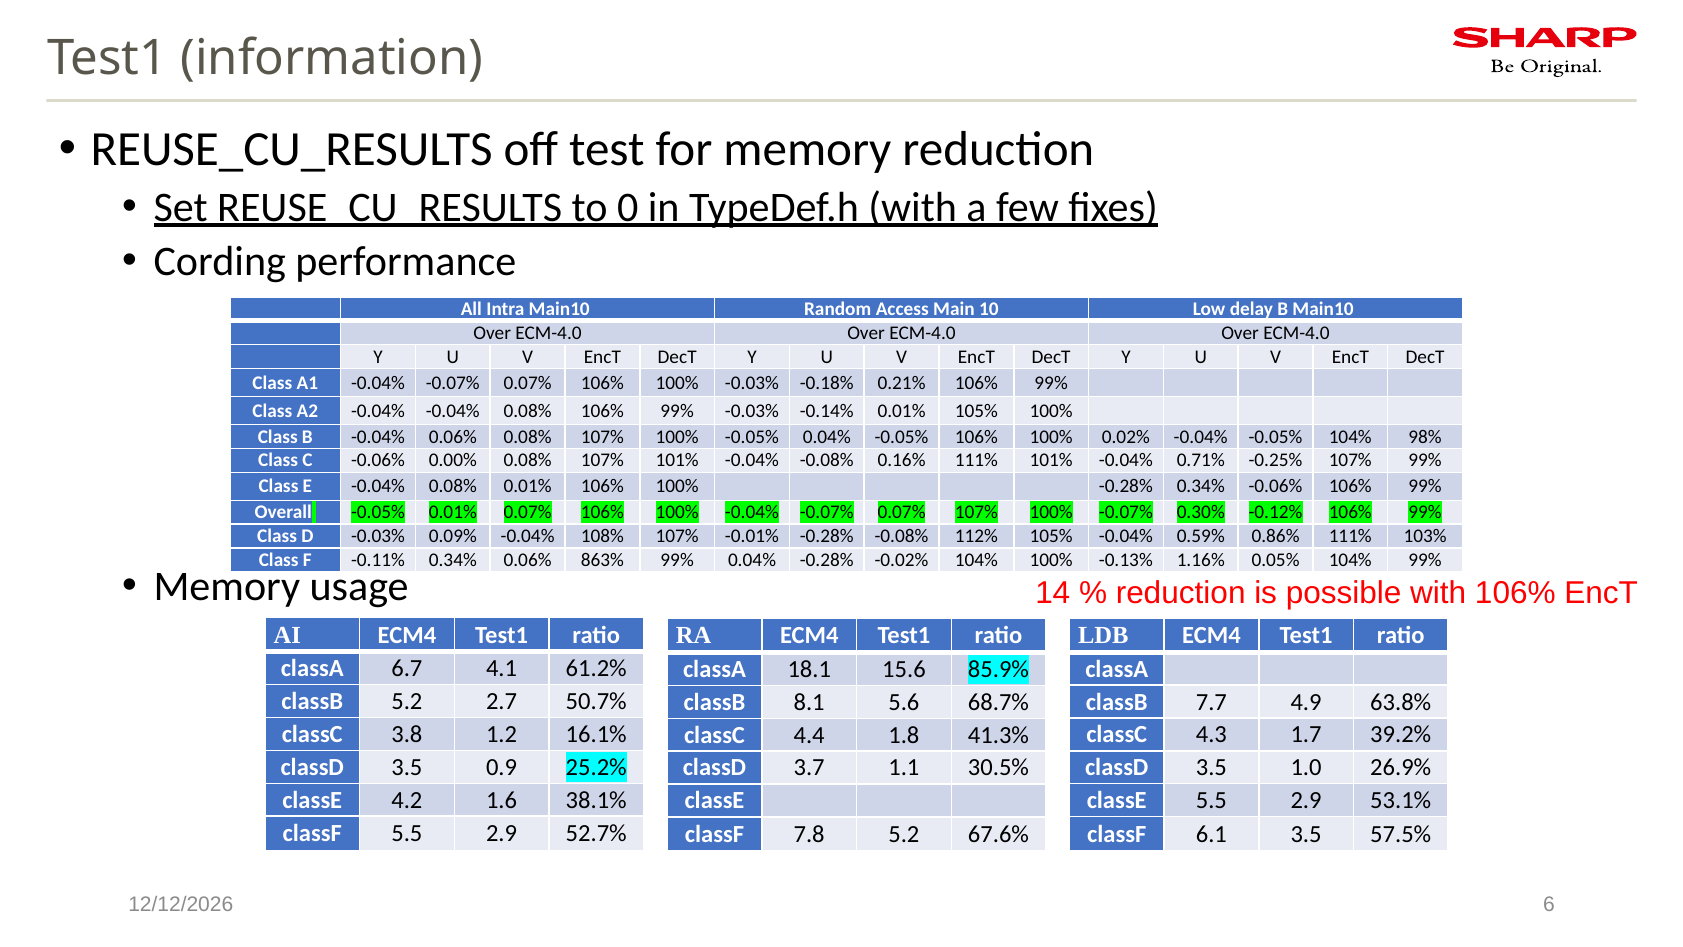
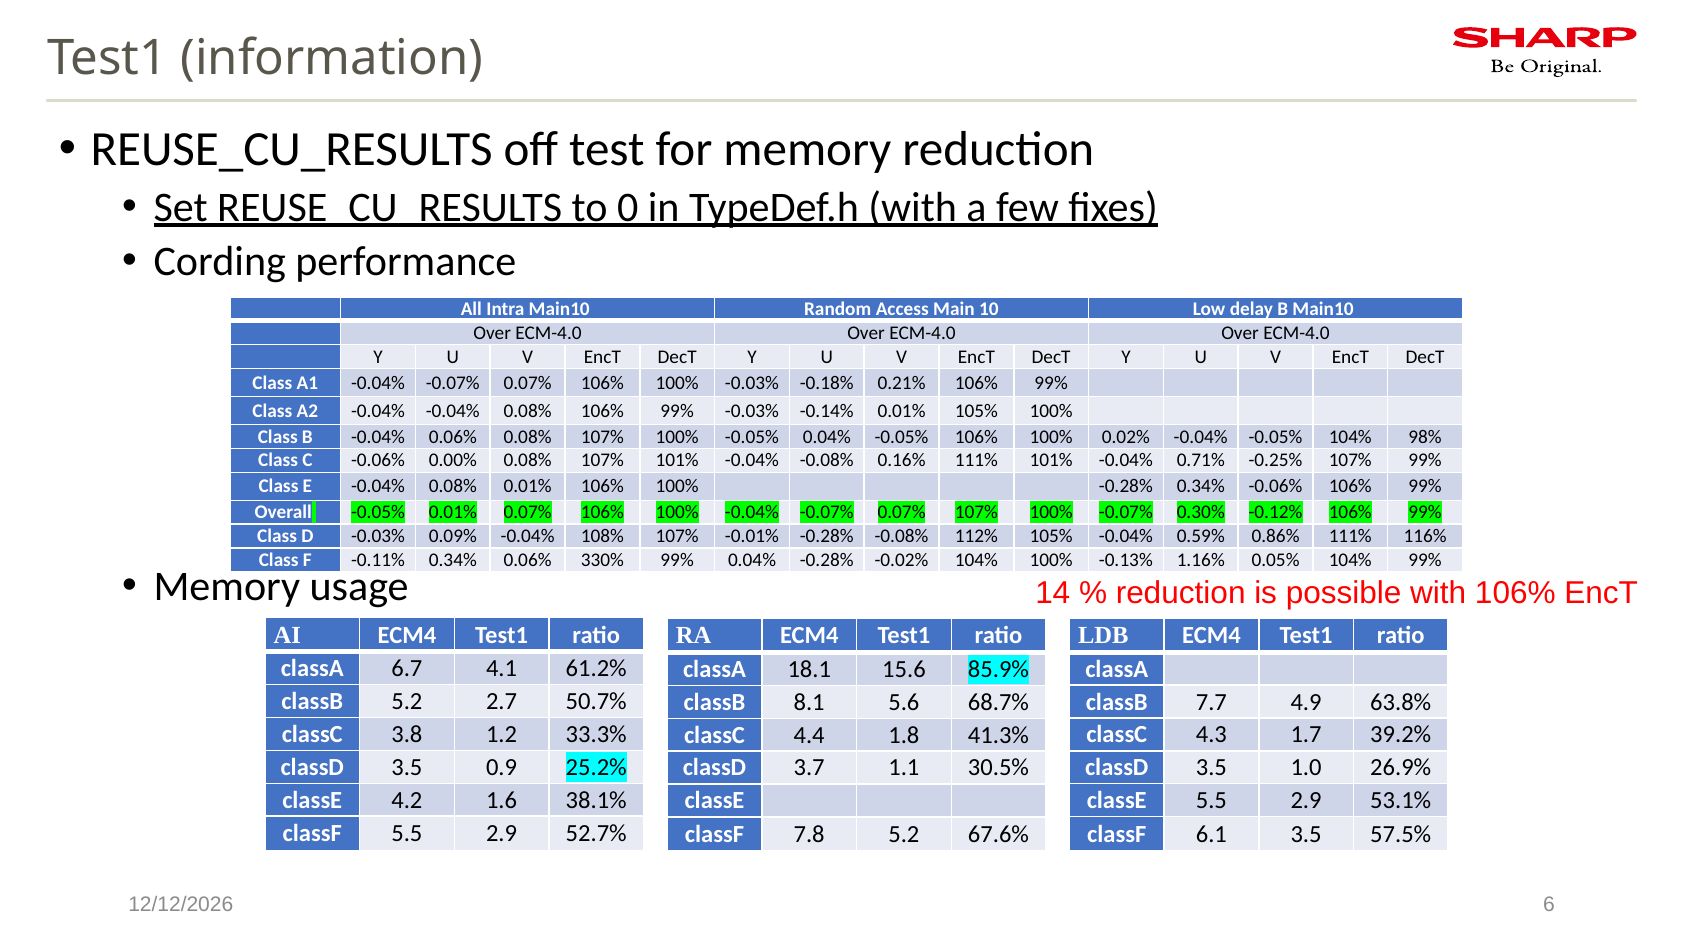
103%: 103% -> 116% (1425, 536)
863%: 863% -> 330% (602, 560)
16.1%: 16.1% -> 33.3% (596, 734)
